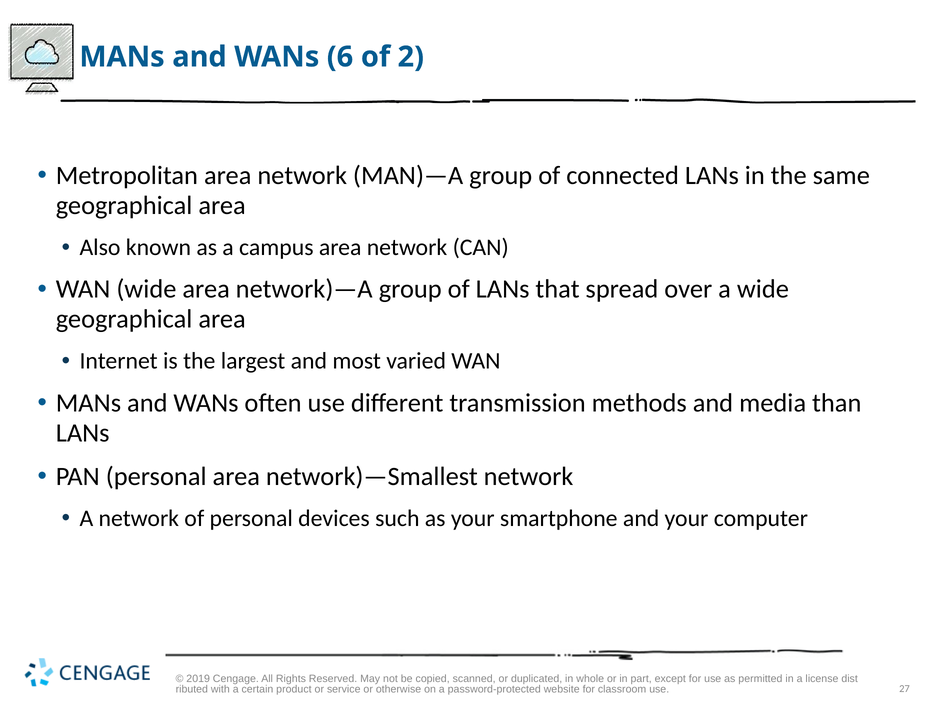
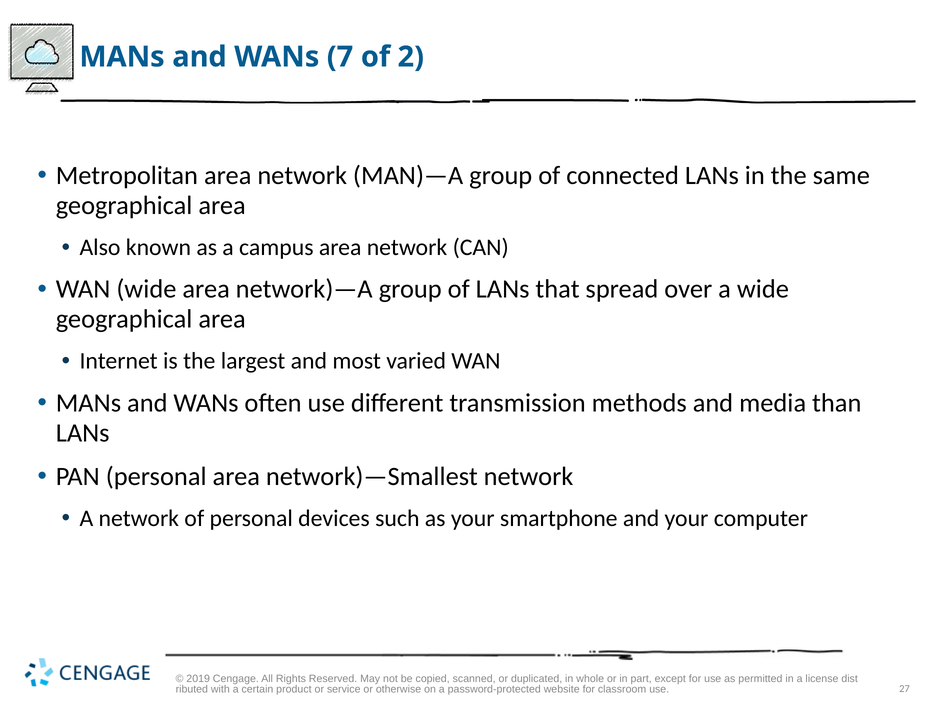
6: 6 -> 7 (340, 57)
